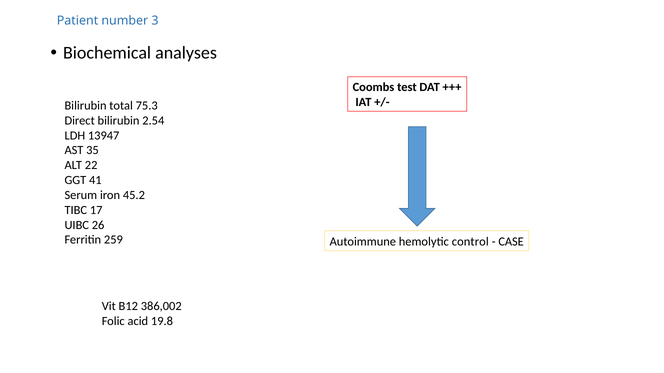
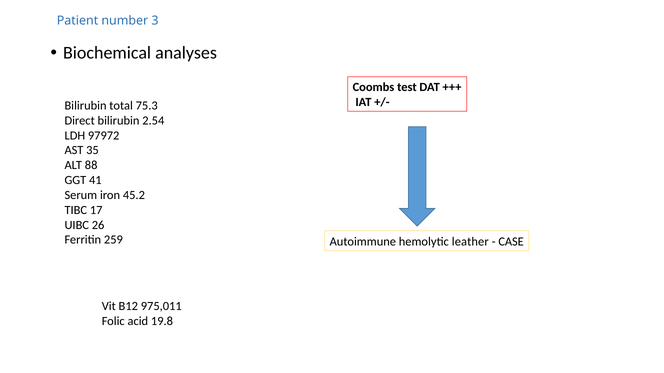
13947: 13947 -> 97972 (104, 136)
22: 22 -> 88 (91, 166)
control: control -> leather (470, 242)
386,002: 386,002 -> 975,011 (161, 307)
